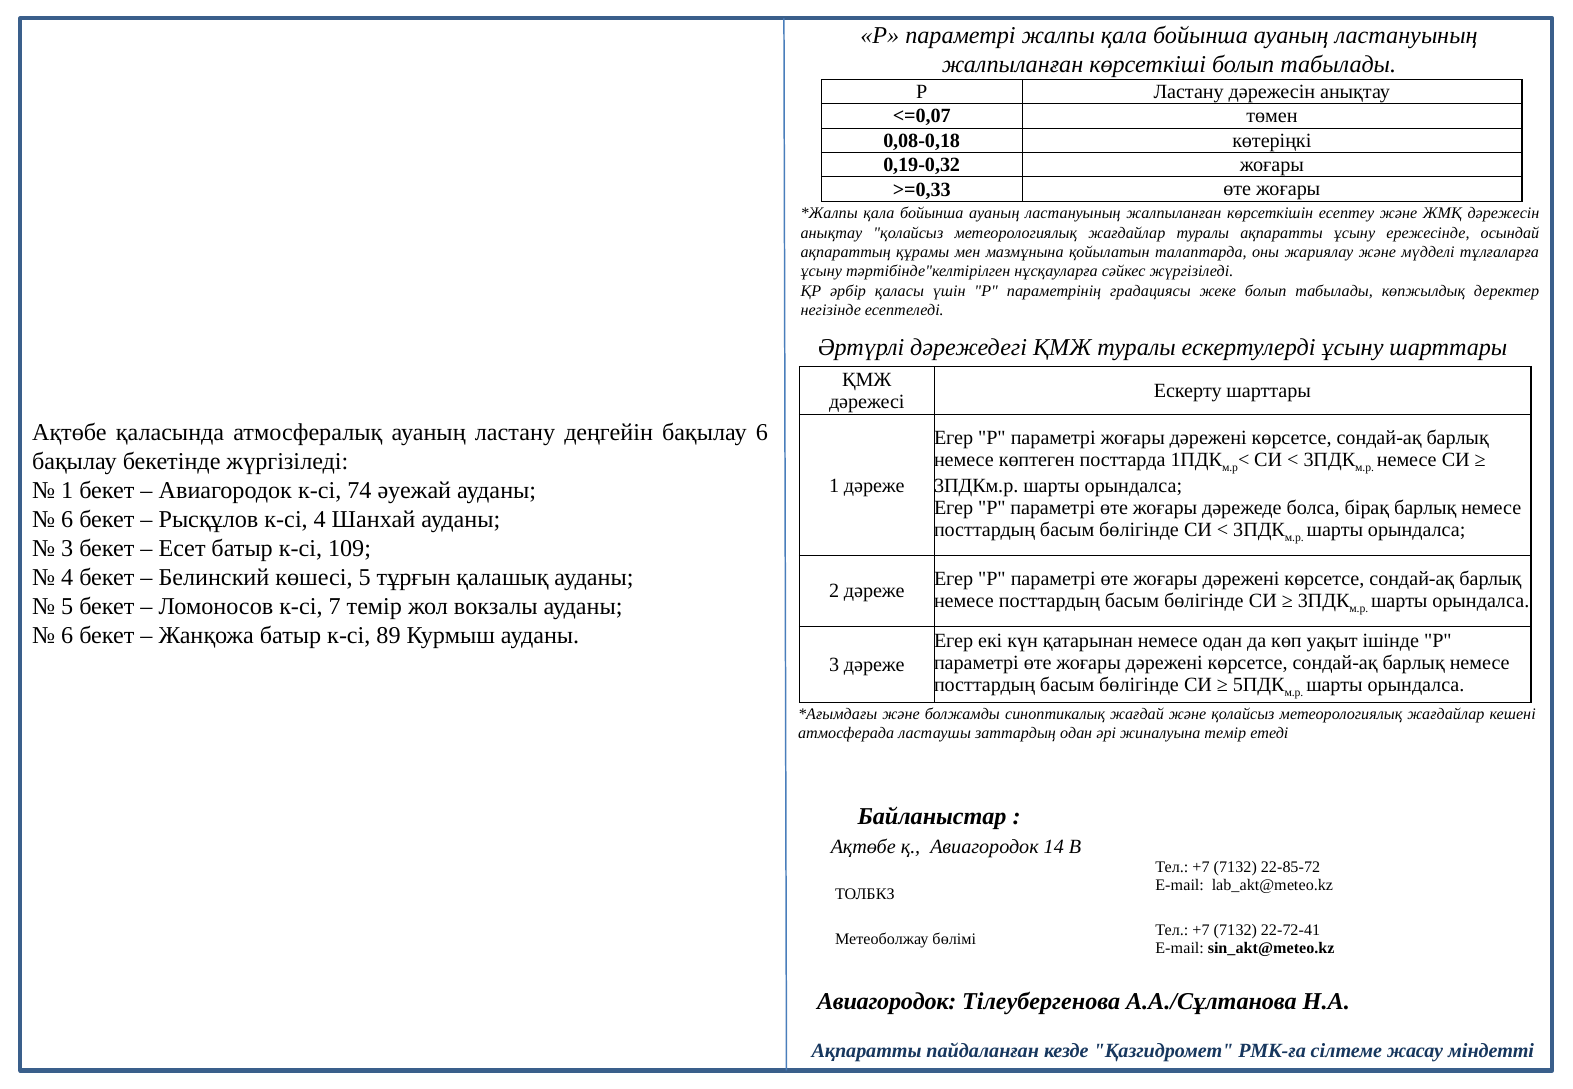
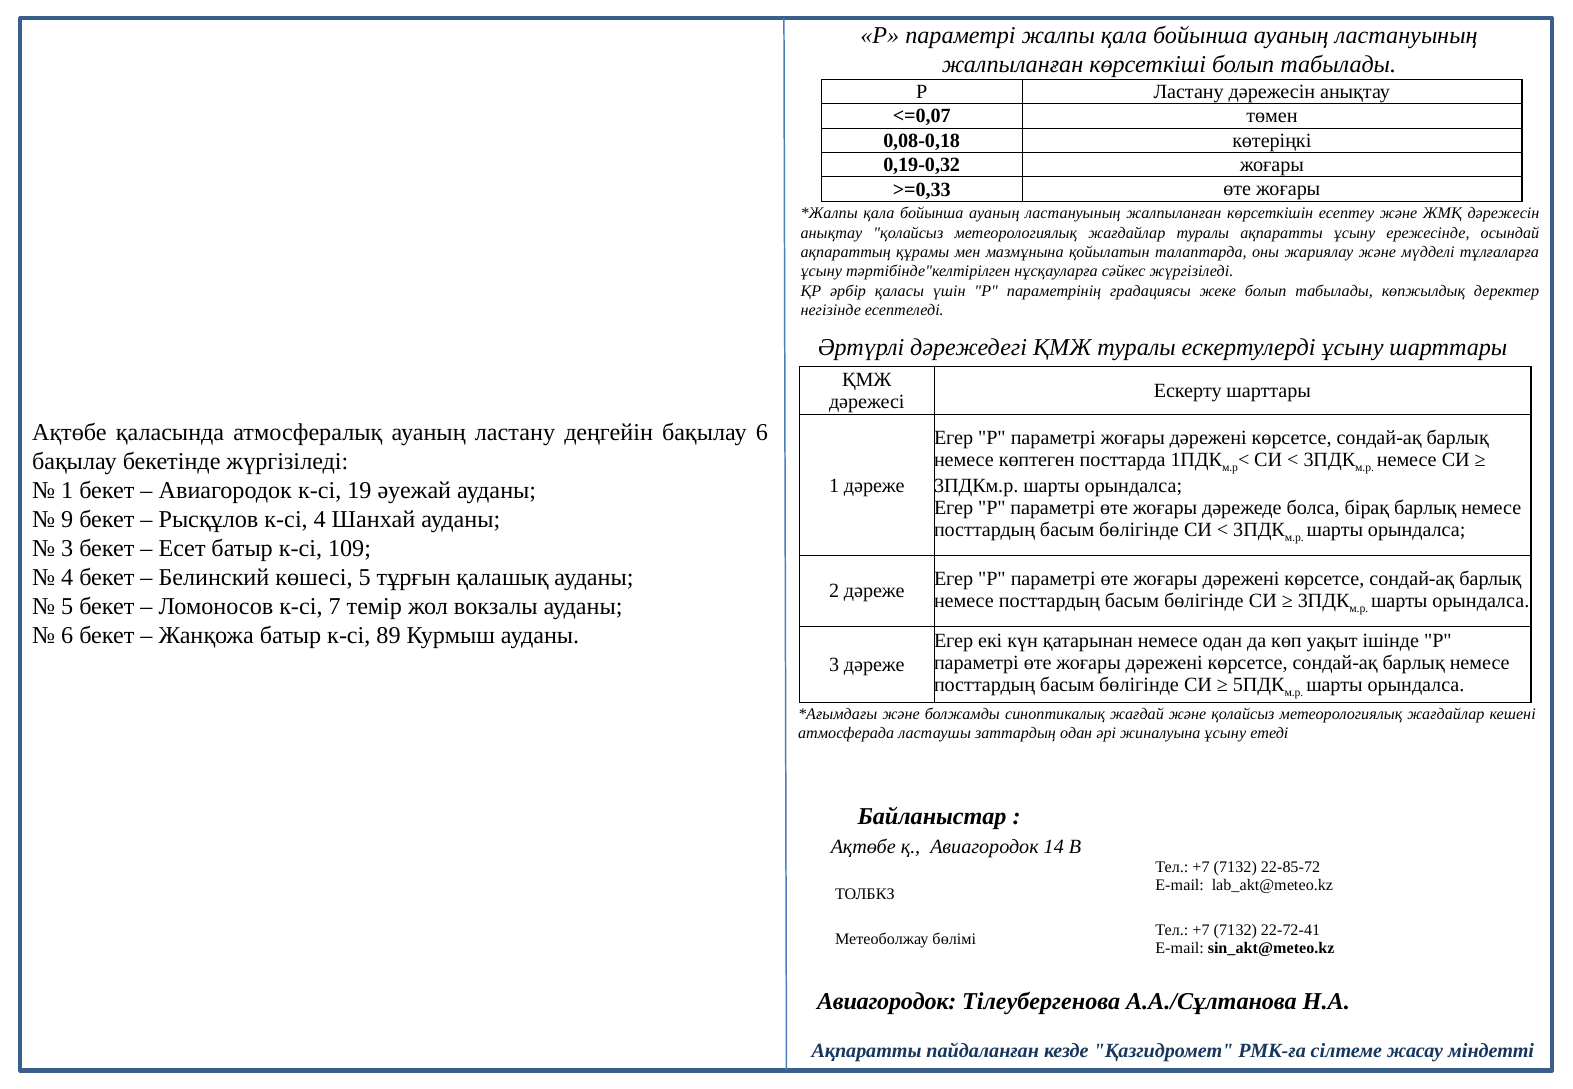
74: 74 -> 19 (359, 490)
6: 6 -> 9 (67, 519)
жиналуына темір: темір -> ұсыну (1225, 733)
